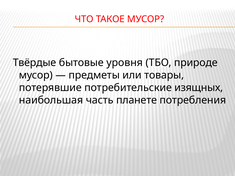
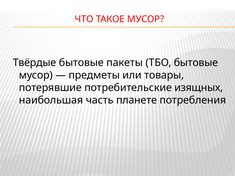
уровня: уровня -> пакеты (125, 63)
ТБО природе: природе -> бытовые (196, 63)
